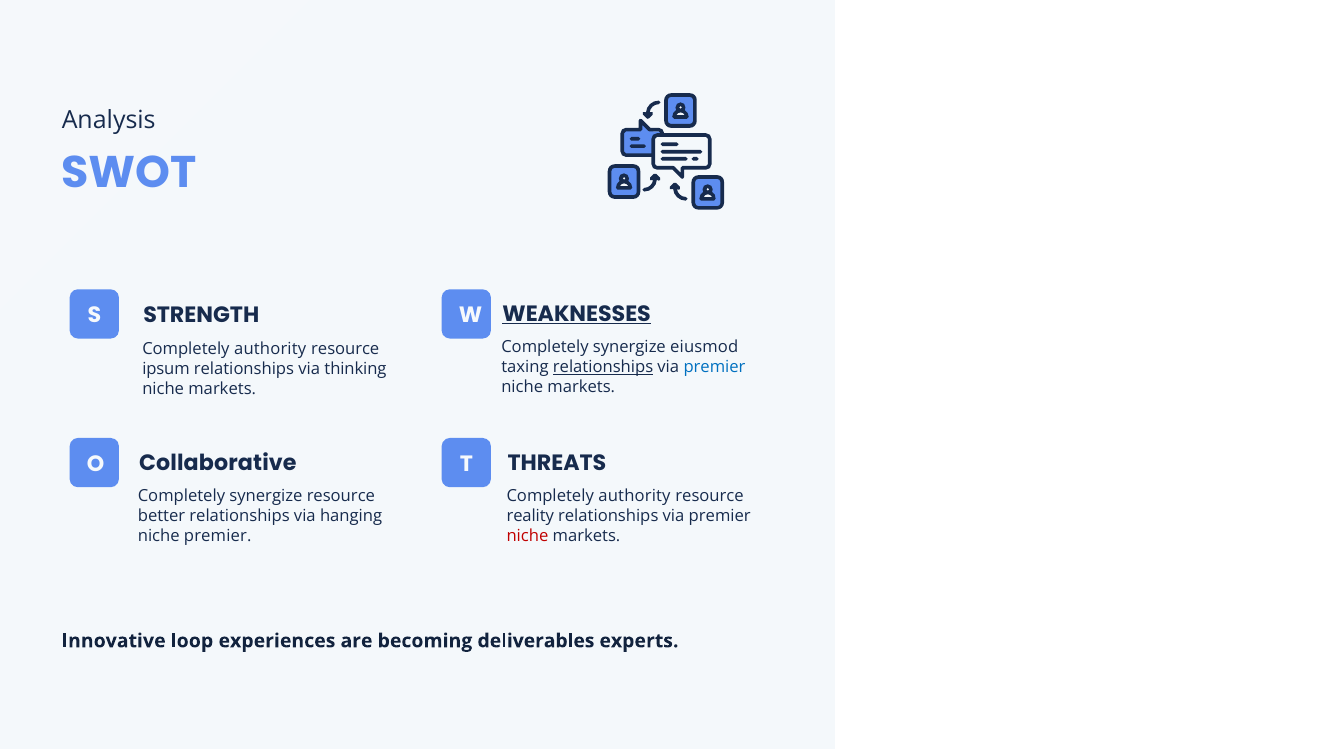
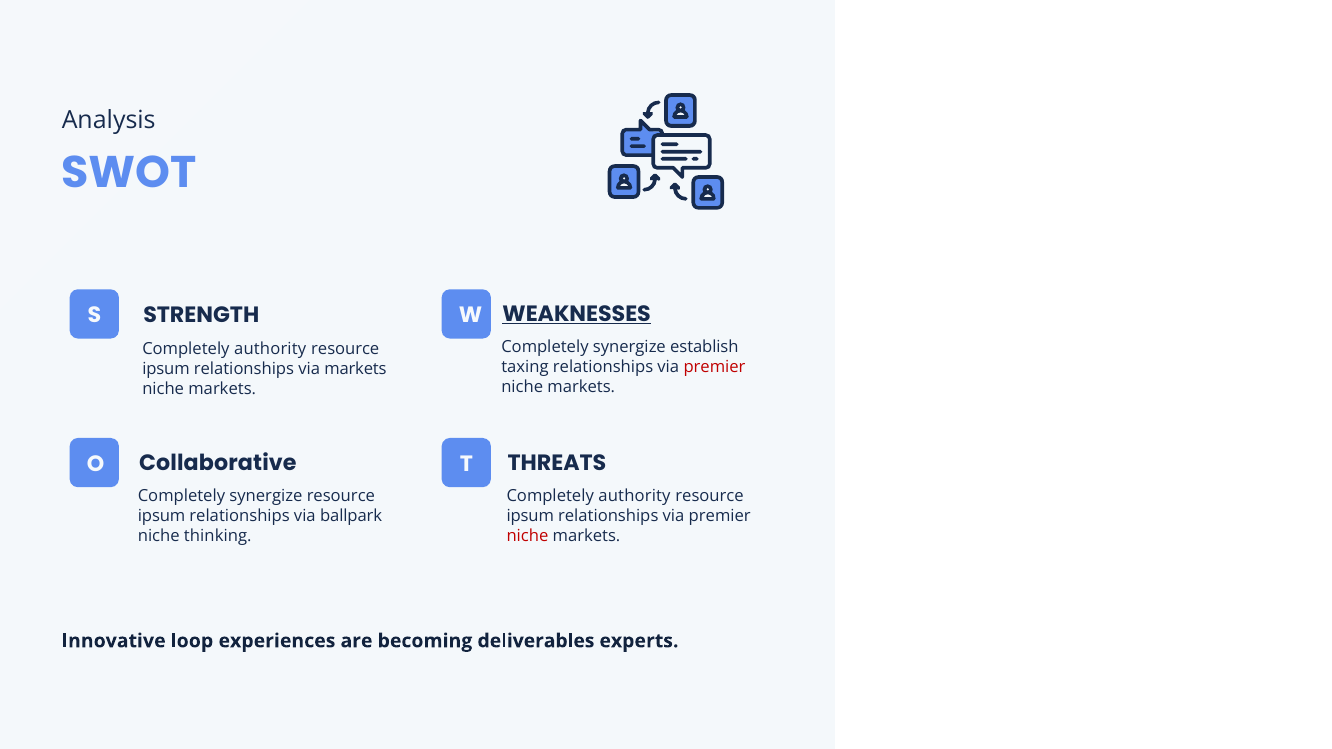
eiusmod: eiusmod -> establish (704, 347)
relationships underline: present -> none (603, 367)
premier colour: blue -> red (714, 367)
via thinking: thinking -> markets (355, 369)
better: better -> ipsum (162, 516)
hanging: hanging -> ballpark (351, 516)
reality: reality -> ipsum (530, 516)
niche premier: premier -> thinking (218, 536)
